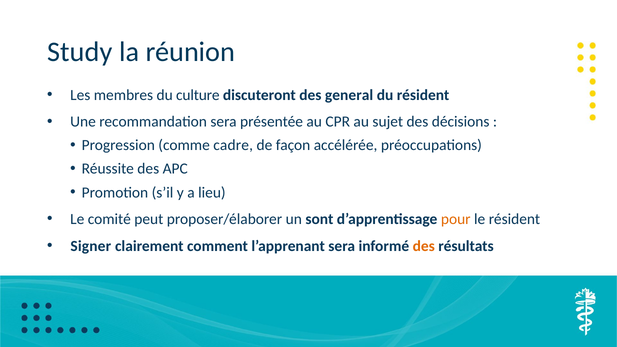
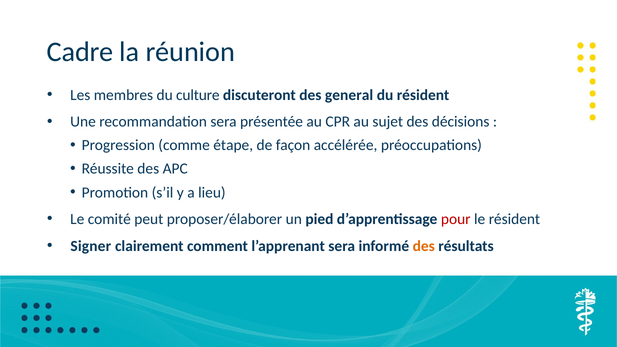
Study: Study -> Cadre (80, 52)
cadre: cadre -> étape (233, 145)
sont: sont -> pied (319, 219)
pour colour: orange -> red (456, 219)
